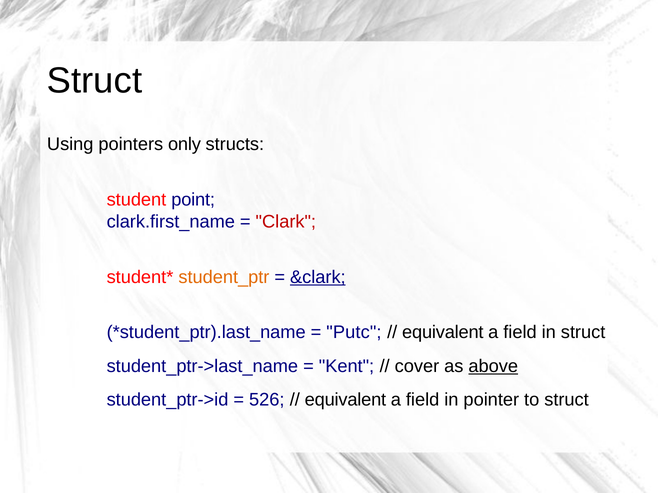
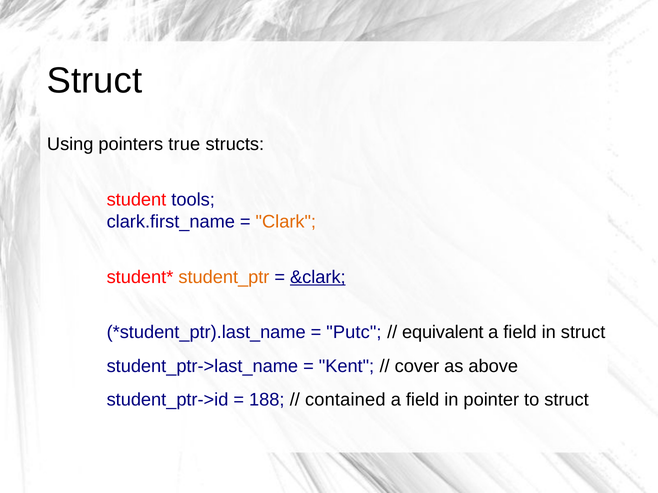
only: only -> true (184, 144)
point: point -> tools (193, 200)
Clark colour: red -> orange (286, 222)
above underline: present -> none (493, 366)
526: 526 -> 188 (267, 400)
equivalent: equivalent -> contained (345, 400)
